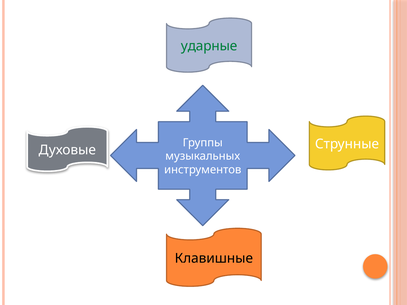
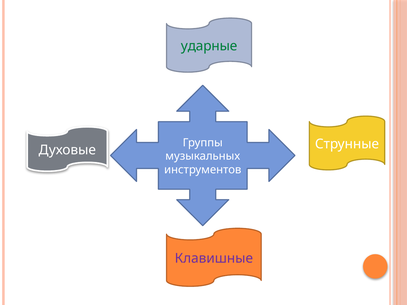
Клавишные colour: black -> purple (214, 258)
